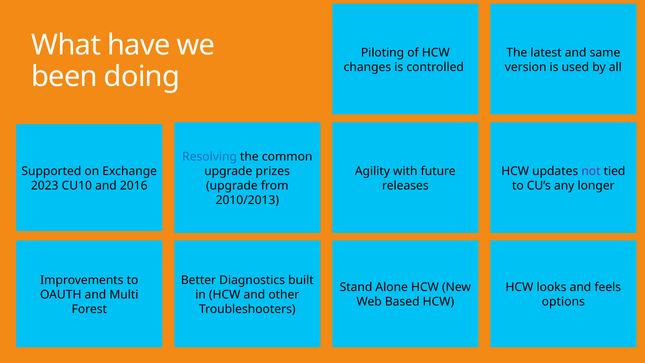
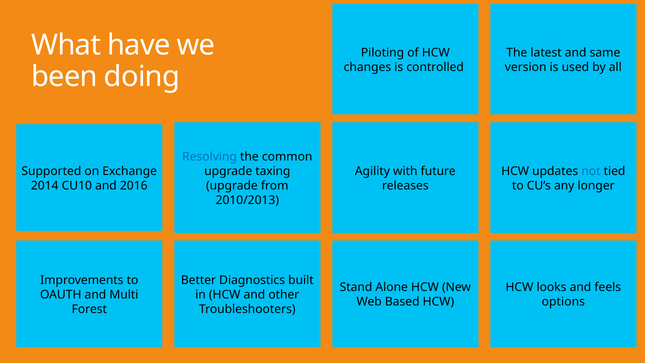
prizes: prizes -> taxing (273, 171)
not colour: purple -> blue (591, 171)
2023: 2023 -> 2014 (45, 186)
